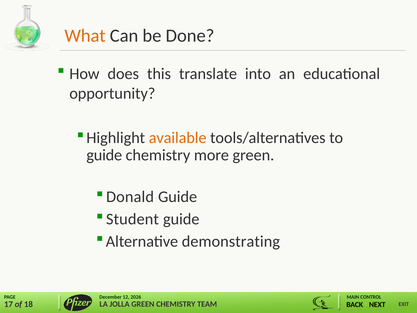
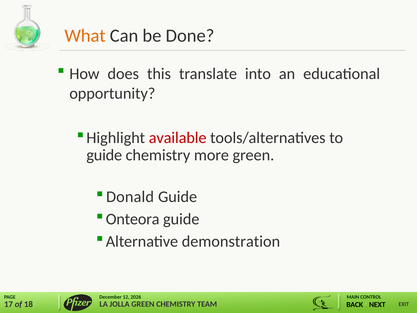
available colour: orange -> red (178, 138)
Student: Student -> Onteora (133, 219)
demonstrating: demonstrating -> demonstration (231, 241)
